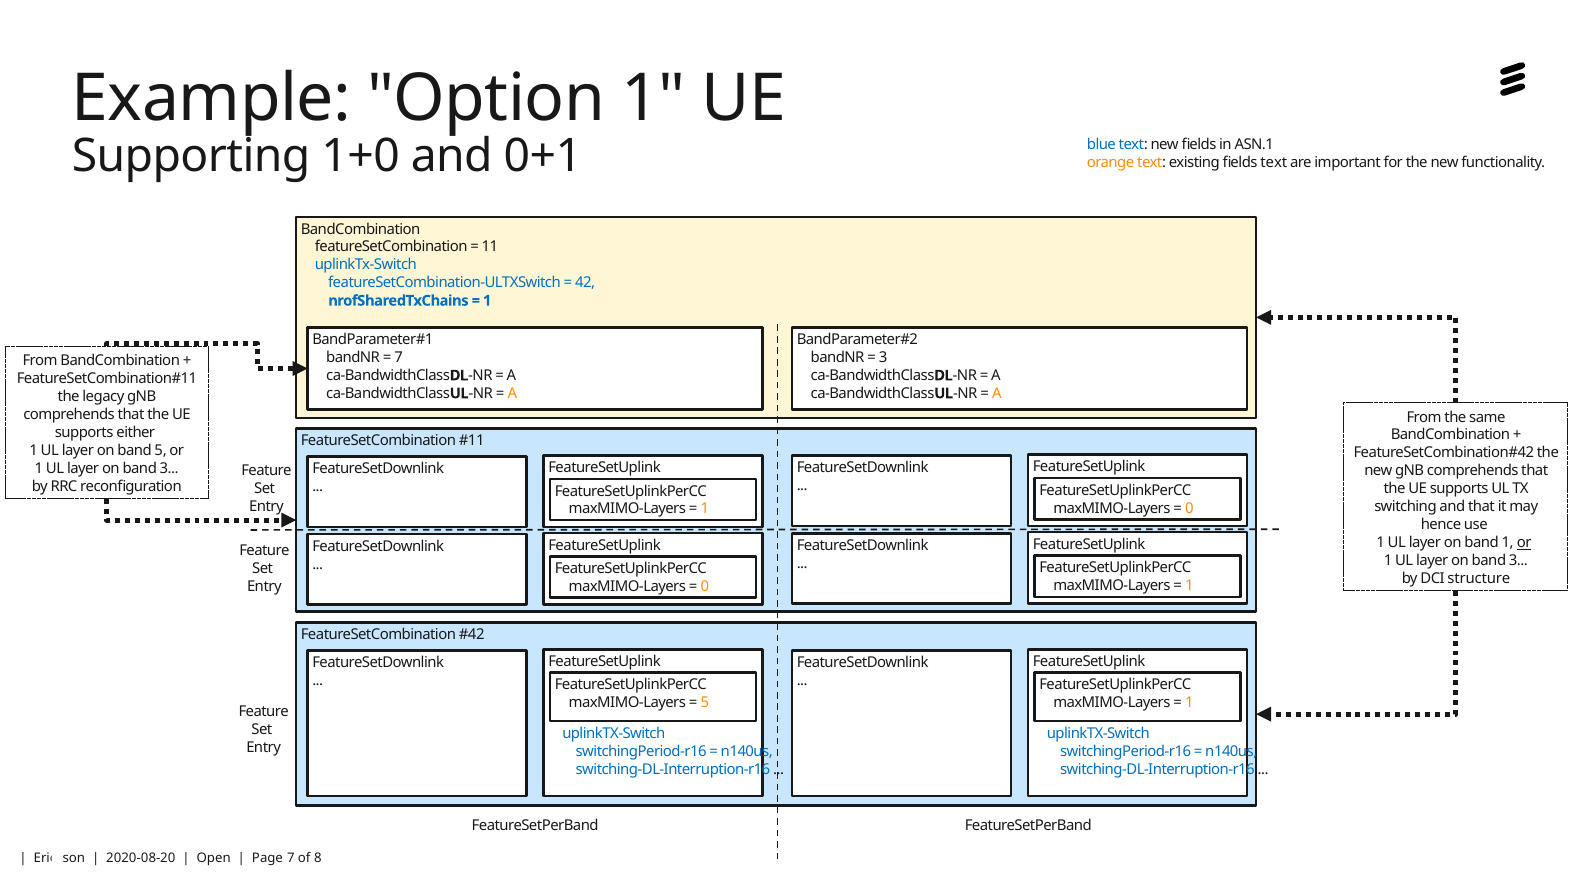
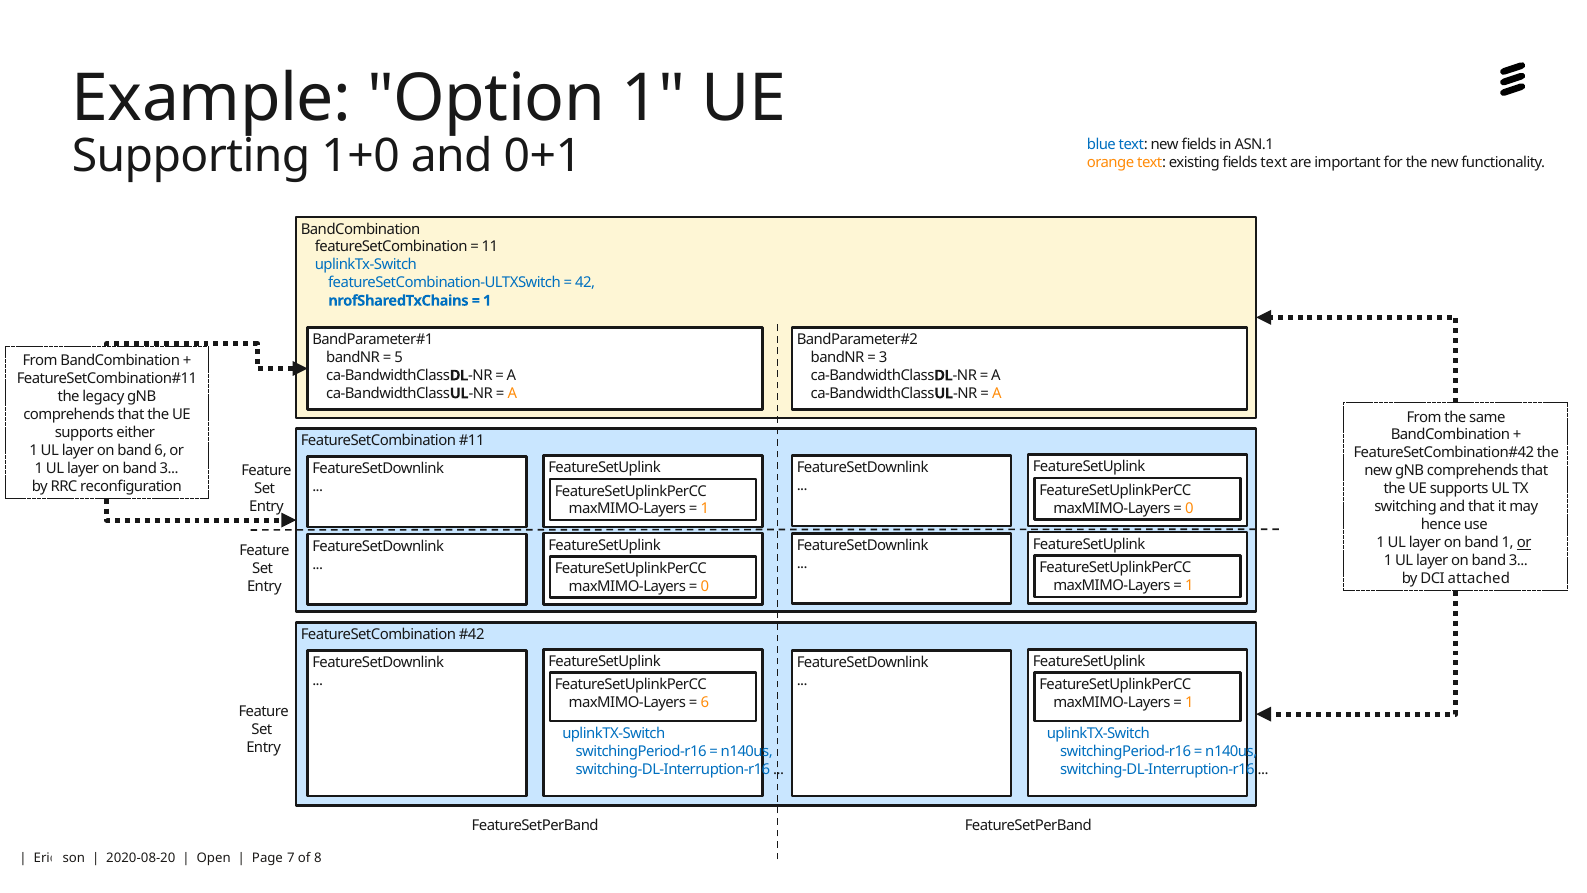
7: 7 -> 5 (399, 357)
band 5: 5 -> 6 (161, 450)
structure: structure -> attached (1479, 578)
5: 5 -> 6 (705, 703)
